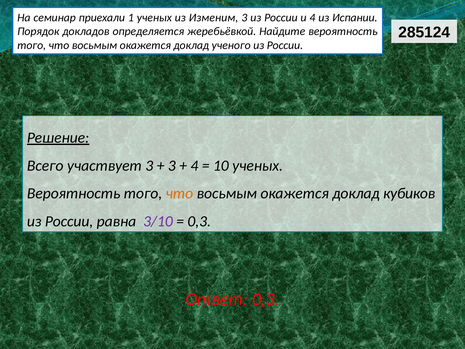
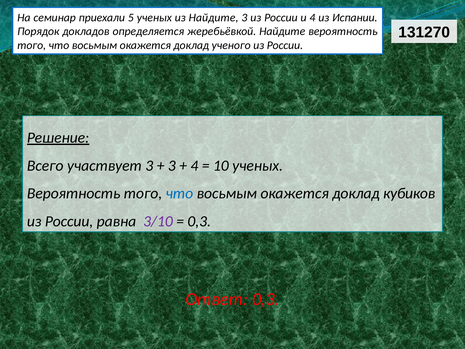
1: 1 -> 5 (131, 18)
из Изменим: Изменим -> Найдите (214, 18)
285124: 285124 -> 131270 (424, 32)
что colour: orange -> blue (179, 193)
